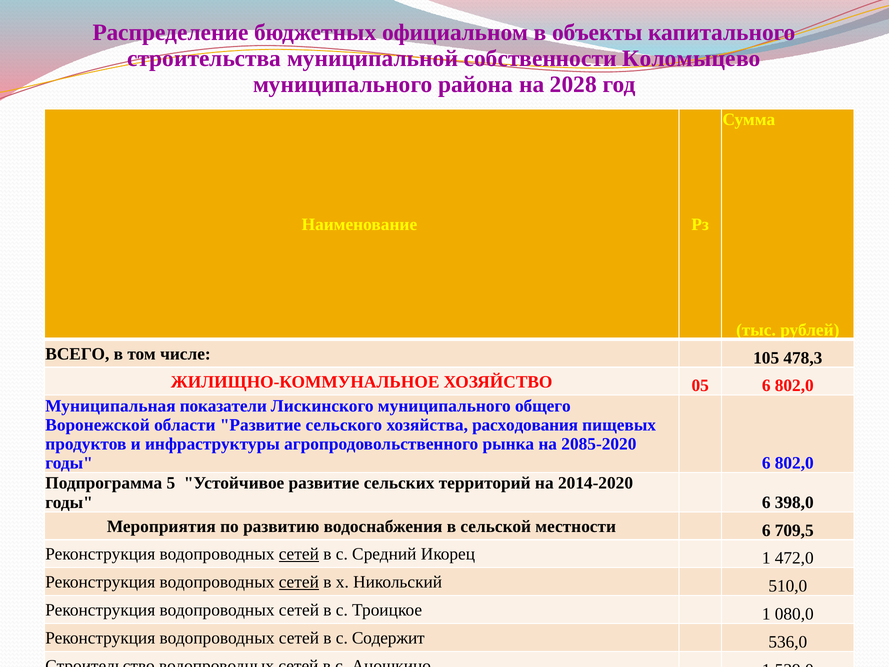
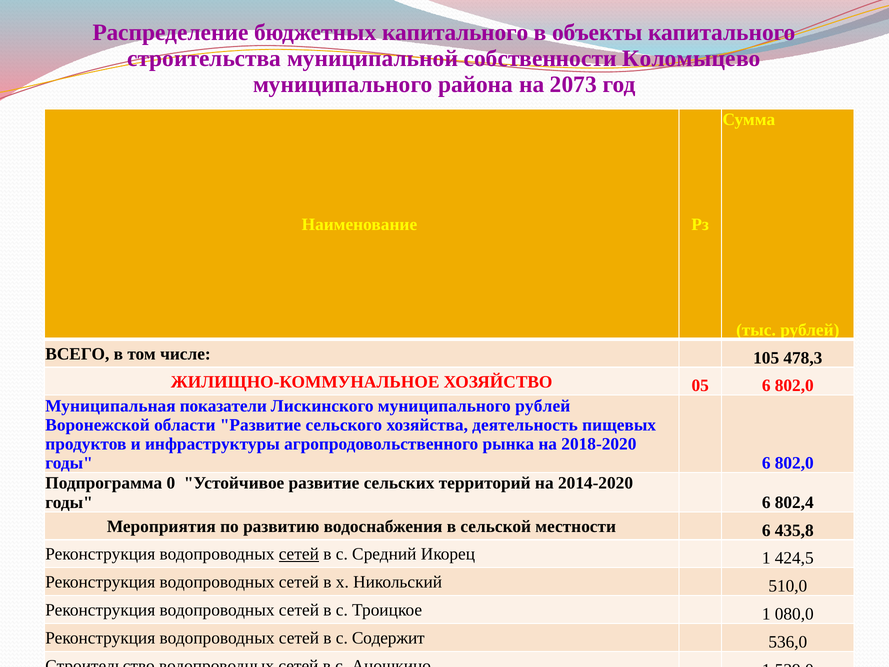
бюджетных официальном: официальном -> капитального (455, 33)
2028: 2028 -> 2073 (573, 84)
муниципального общего: общего -> рублей (543, 406)
расходования: расходования -> деятельность (525, 425)
2085-2020: 2085-2020 -> 2018-2020 (599, 444)
5: 5 -> 0 (171, 483)
398,0: 398,0 -> 802,4 (794, 502)
709,5: 709,5 -> 435,8 (794, 530)
472,0: 472,0 -> 424,5 (794, 558)
сетей underline: present -> none (299, 582)
